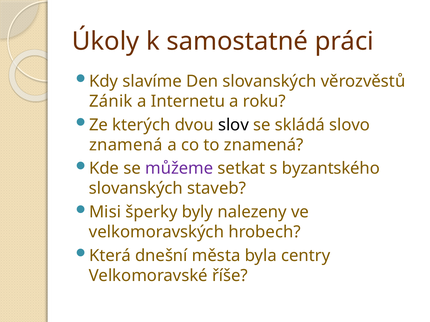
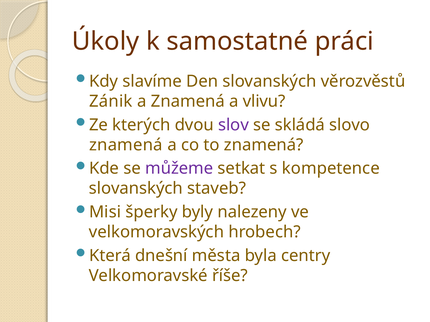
a Internetu: Internetu -> Znamená (188, 101)
roku: roku -> vlivu (264, 101)
slov colour: black -> purple (234, 125)
byzantského: byzantského -> kompetence (331, 169)
